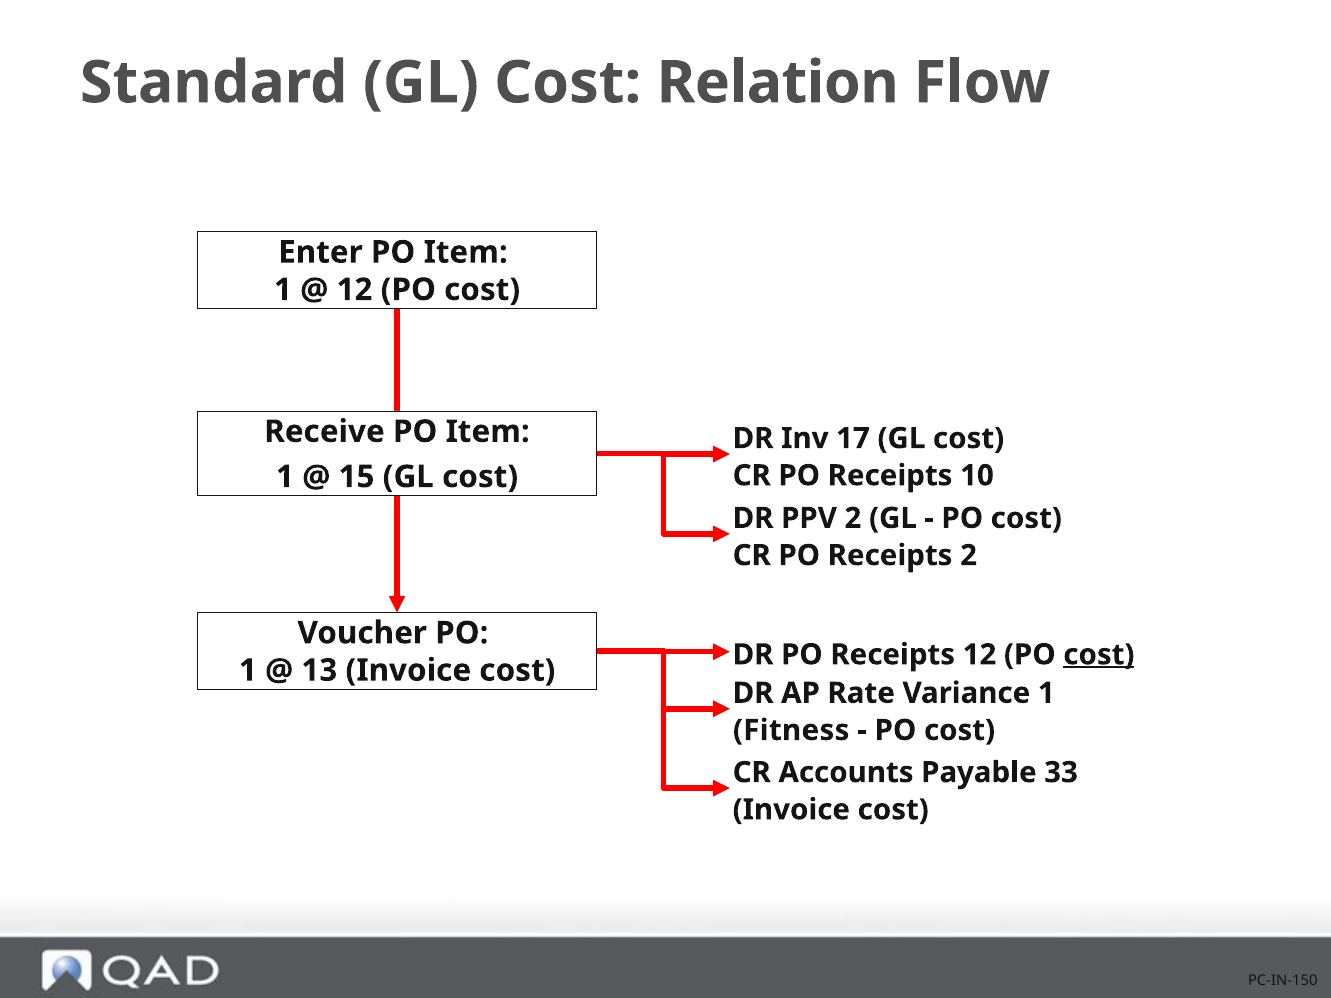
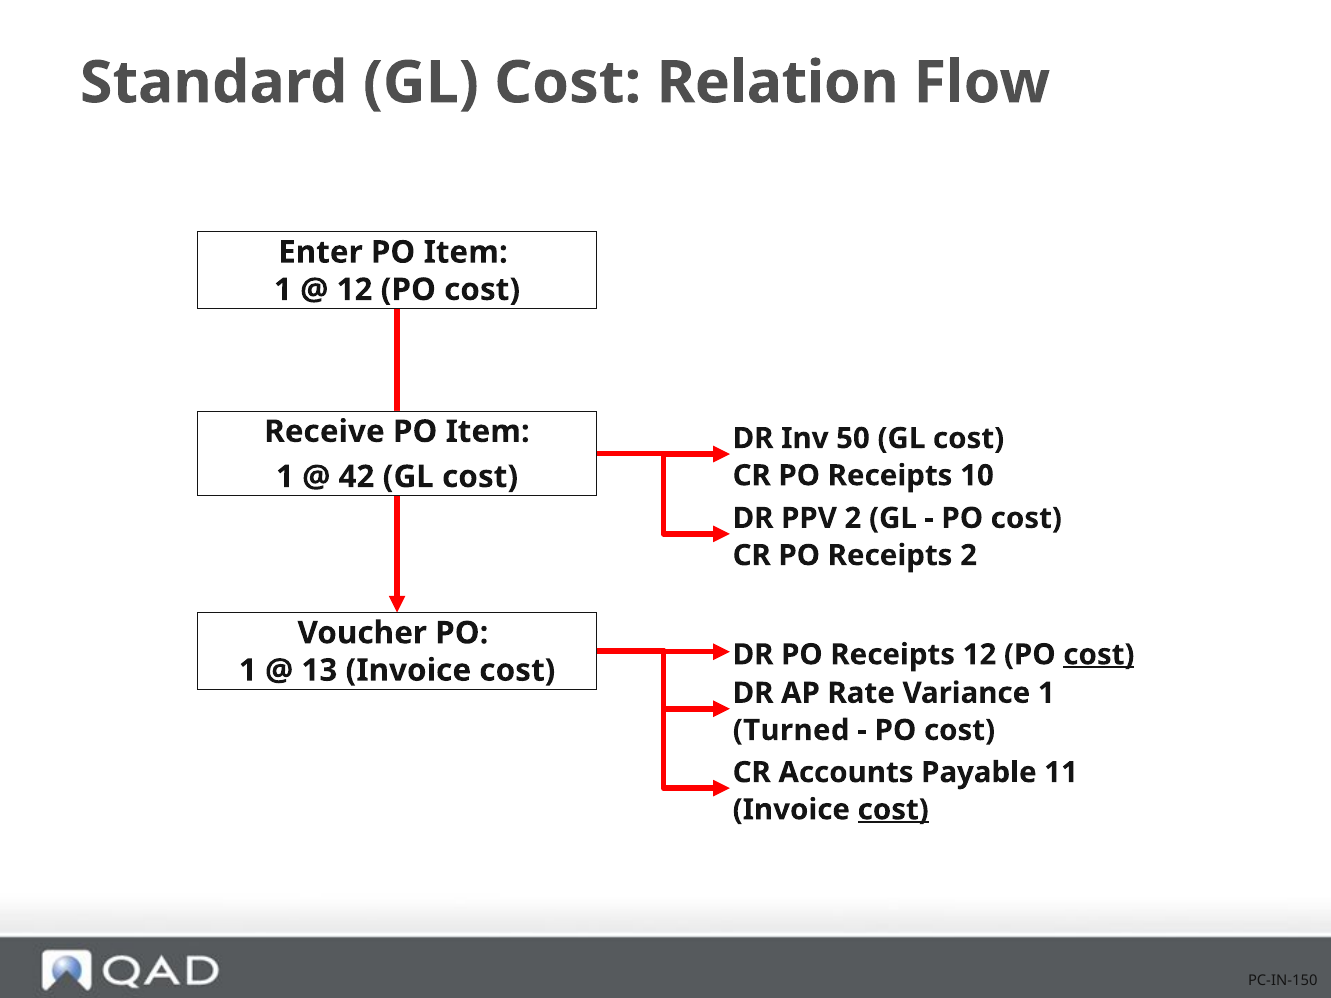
17: 17 -> 50 (853, 438)
15: 15 -> 42 (357, 477)
Fitness: Fitness -> Turned (791, 730)
33: 33 -> 11 (1061, 773)
cost underline: none -> present (893, 810)
